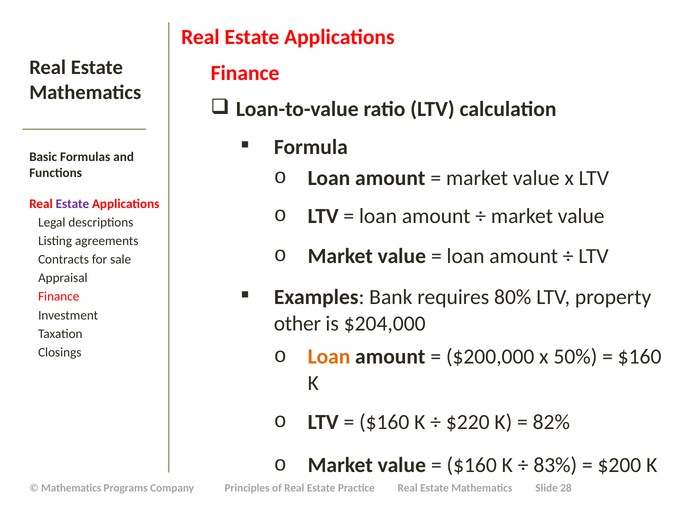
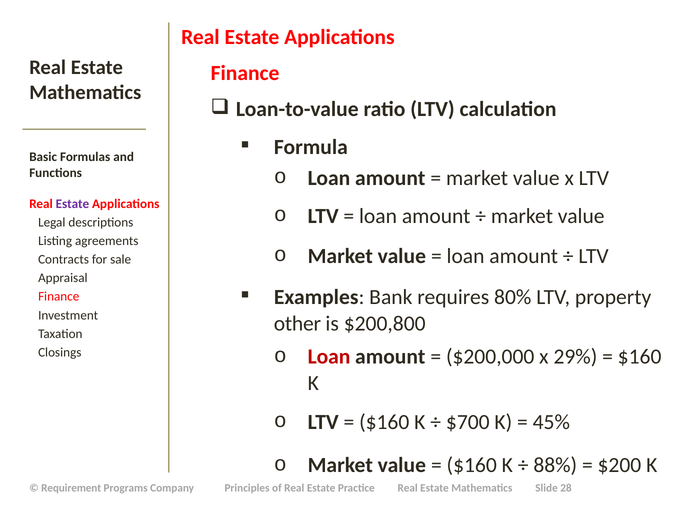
$204,000: $204,000 -> $200,800 (385, 324)
Loan colour: orange -> red (329, 357)
50%: 50% -> 29% (575, 357)
$220: $220 -> $700 (468, 422)
82%: 82% -> 45% (551, 422)
83%: 83% -> 88% (555, 465)
Mathematics: Mathematics -> Requirement (71, 488)
